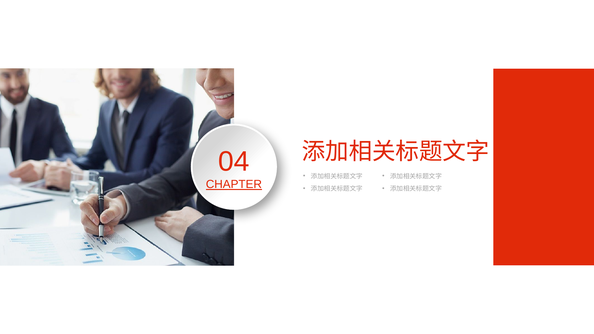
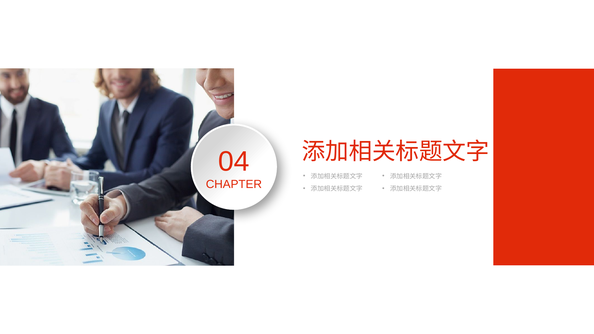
CHAPTER underline: present -> none (234, 185)
